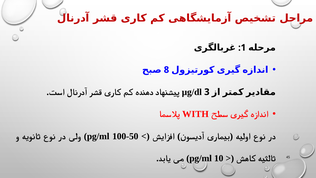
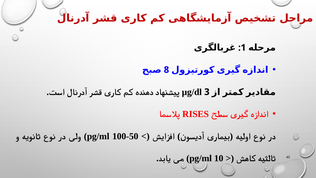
WITH: WITH -> RISES (196, 114)
